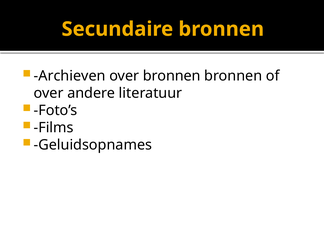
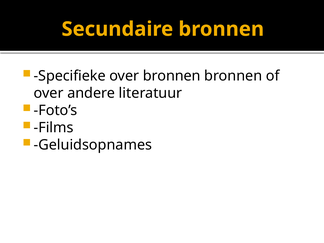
Archieven: Archieven -> Specifieke (70, 76)
